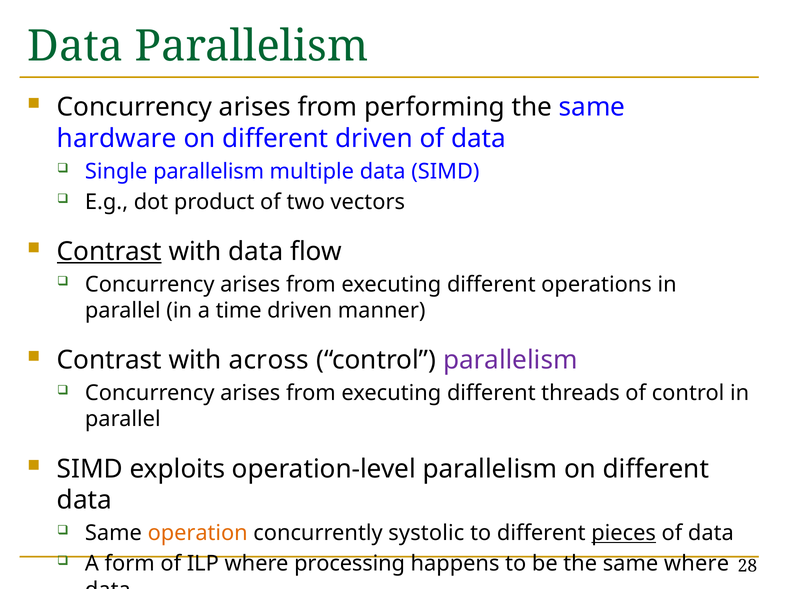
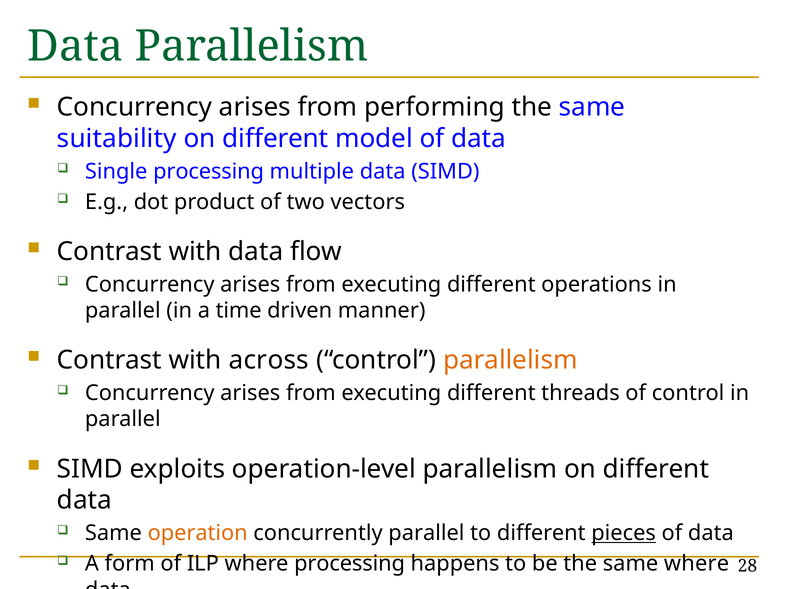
hardware: hardware -> suitability (117, 138)
different driven: driven -> model (374, 138)
Single parallelism: parallelism -> processing (209, 171)
Contrast underline: present -> none (109, 251)
parallelism colour: purple -> orange (510, 360)
concurrently systolic: systolic -> parallel (426, 533)
